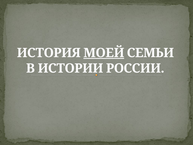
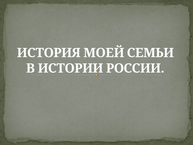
МОЕЙ underline: present -> none (104, 53)
